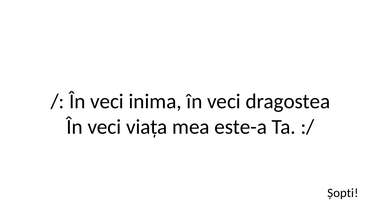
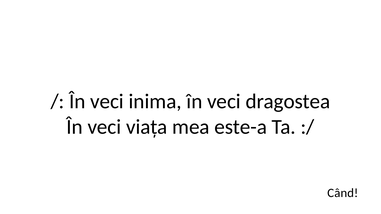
Șopti: Șopti -> Când (343, 193)
